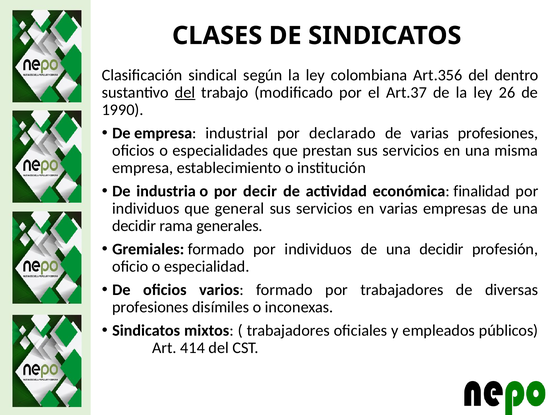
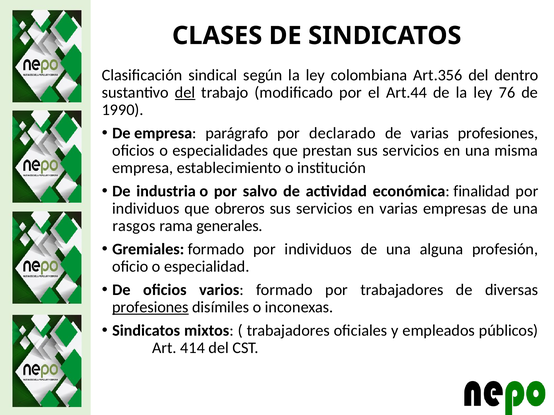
Art.37: Art.37 -> Art.44 (407, 93)
26: 26 -> 76 (507, 93)
industrial: industrial -> parágrafo (237, 133)
decir: decir -> salvo (260, 191)
general: general -> obreros (240, 209)
decidir: decidir -> rasgos (134, 226)
individuos de una decidir: decidir -> alguna (442, 250)
profesiones underline: none -> present (150, 308)
